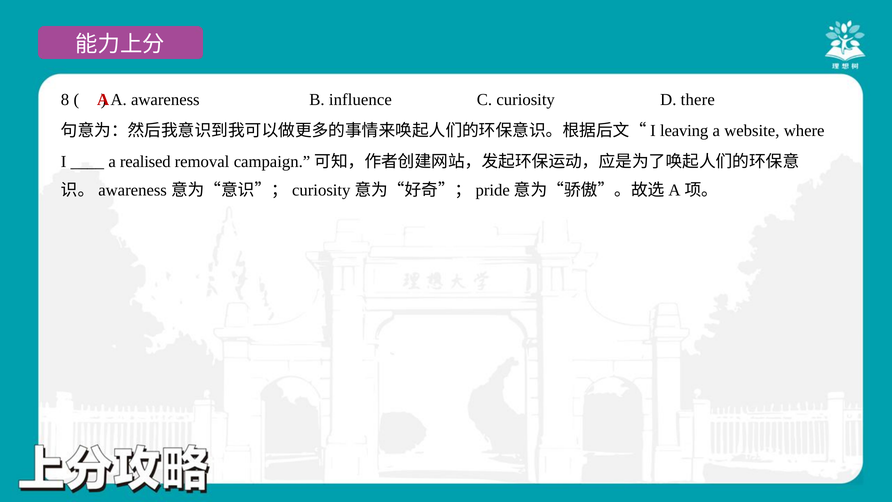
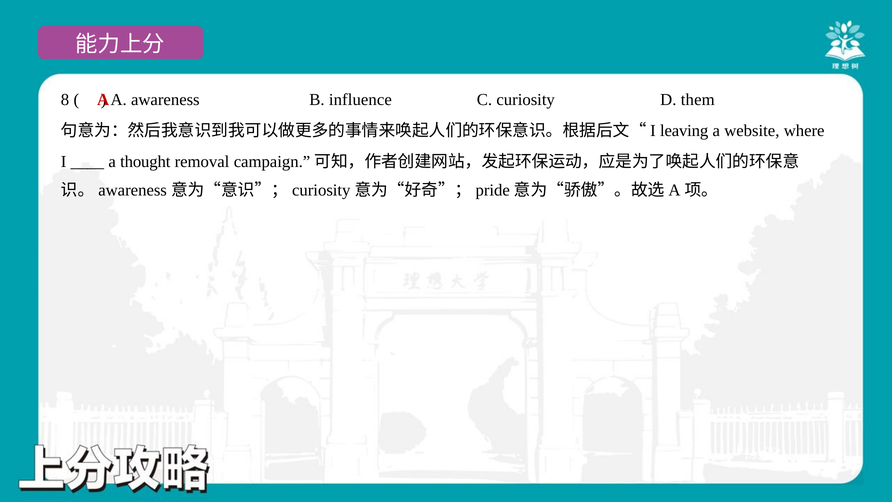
there: there -> them (698, 100)
realised: realised -> thought (145, 162)
